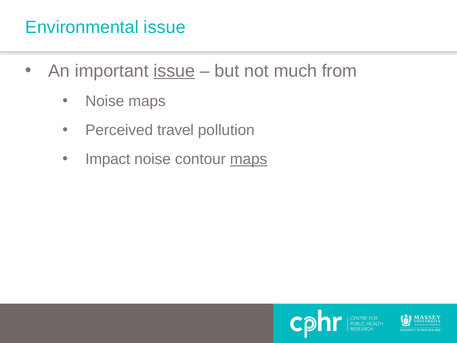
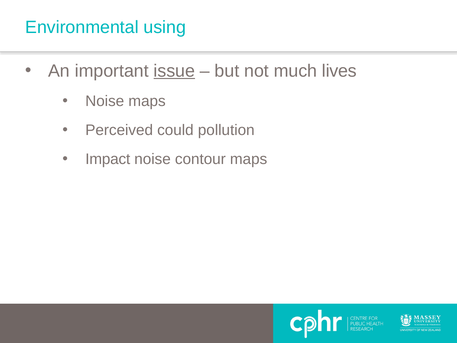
Environmental issue: issue -> using (165, 27)
from: from -> lives (339, 71)
travel: travel -> could (175, 130)
maps underline: present -> none (249, 159)
